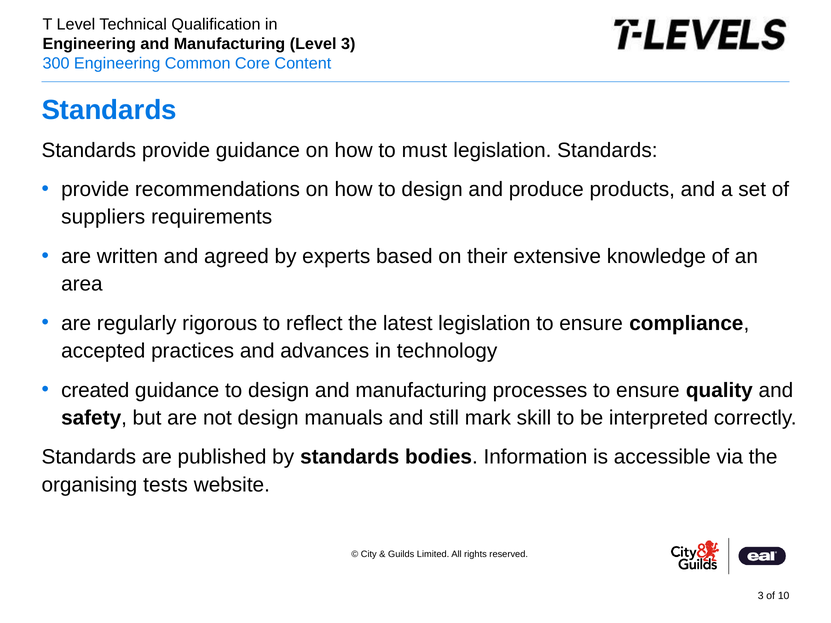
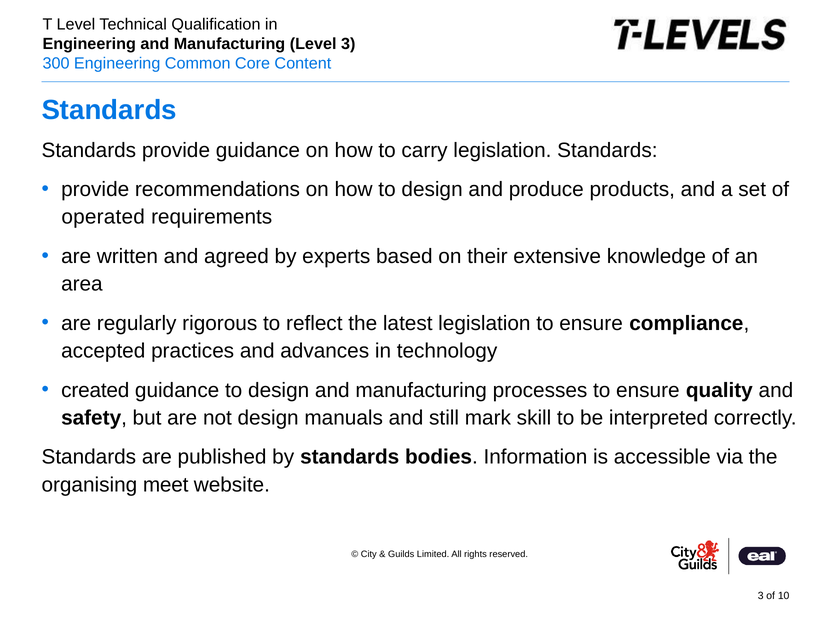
must: must -> carry (425, 150)
suppliers: suppliers -> operated (103, 217)
tests: tests -> meet (166, 485)
